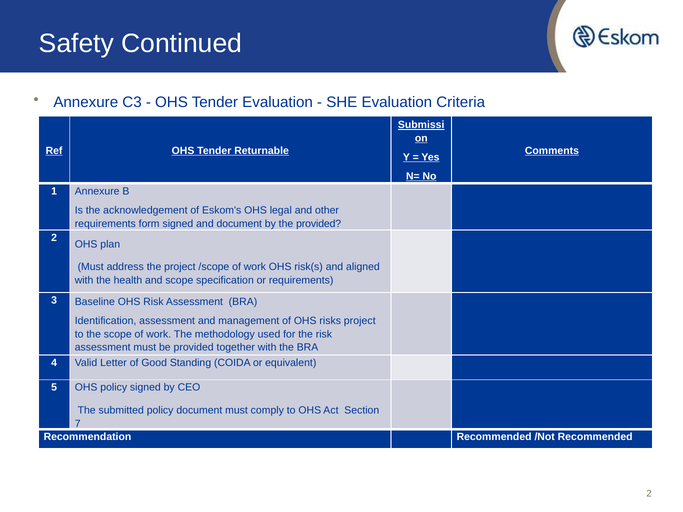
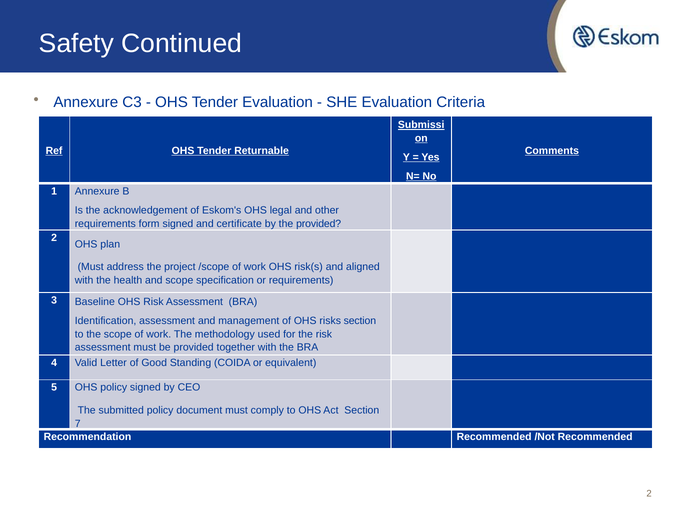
and document: document -> certificate (239, 224)
risks project: project -> section (360, 321)
